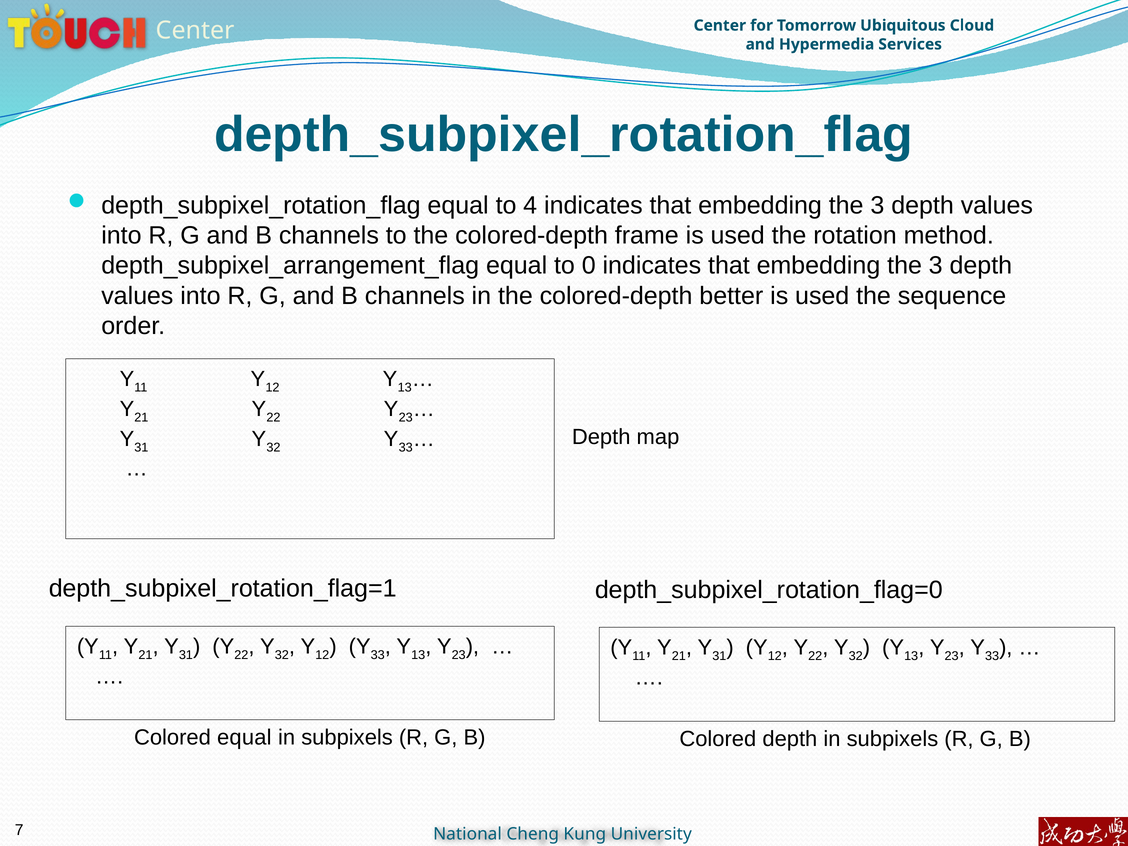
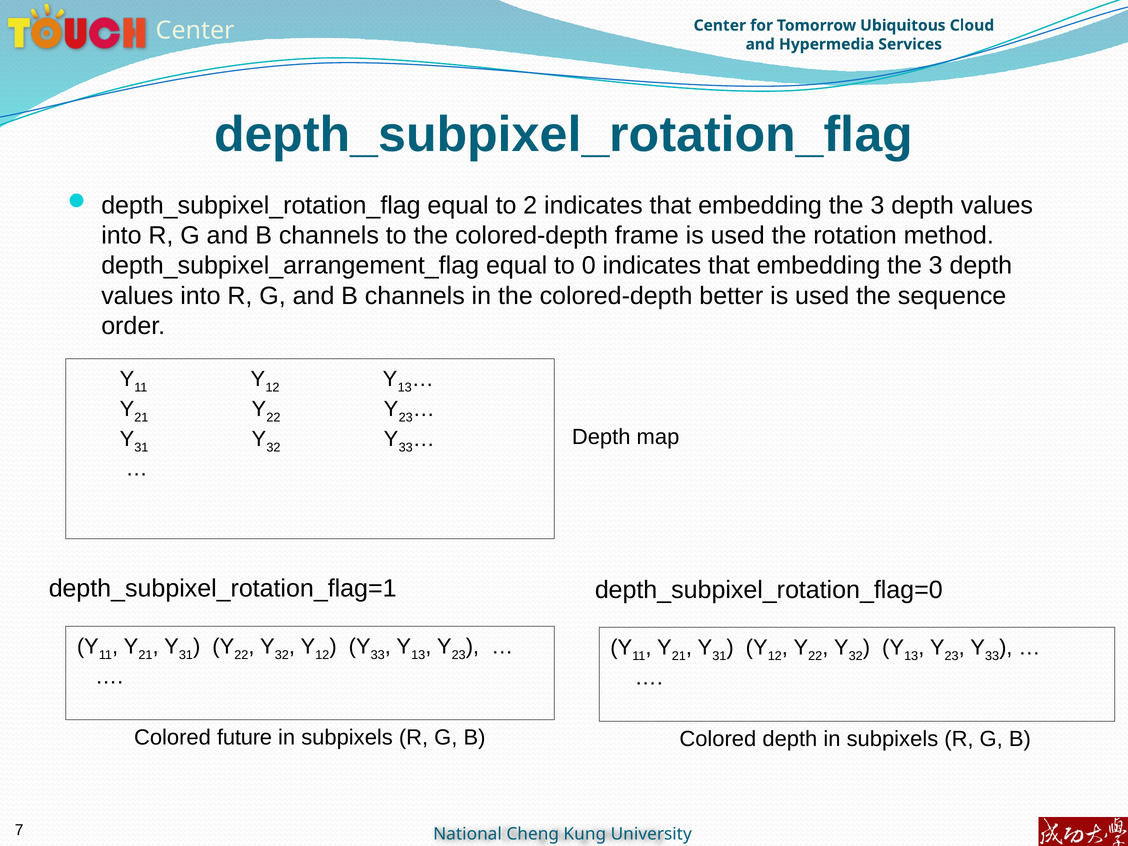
4: 4 -> 2 (530, 206)
Colored equal: equal -> future (245, 738)
